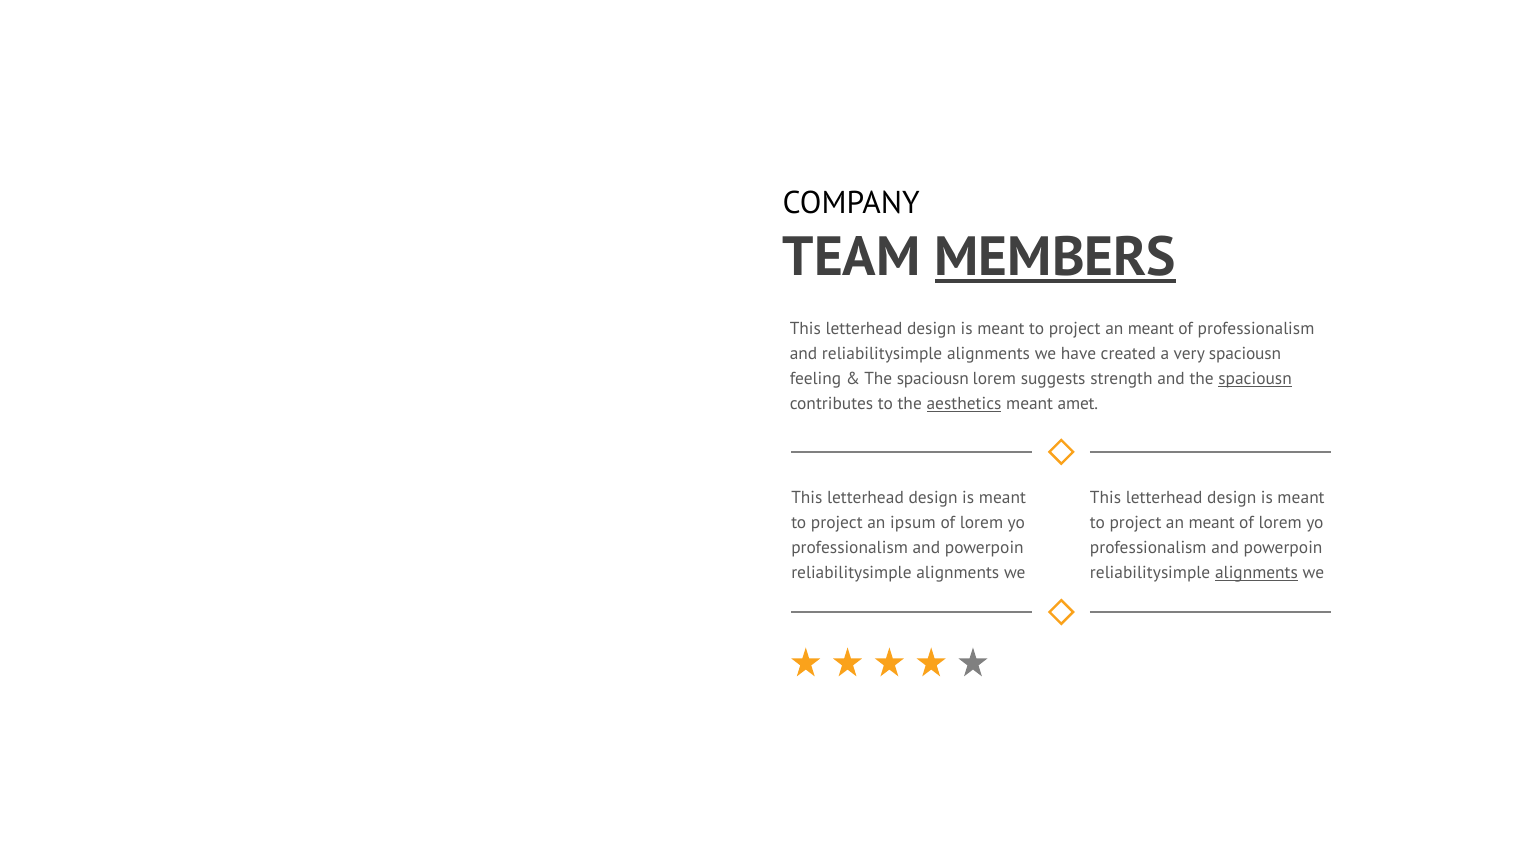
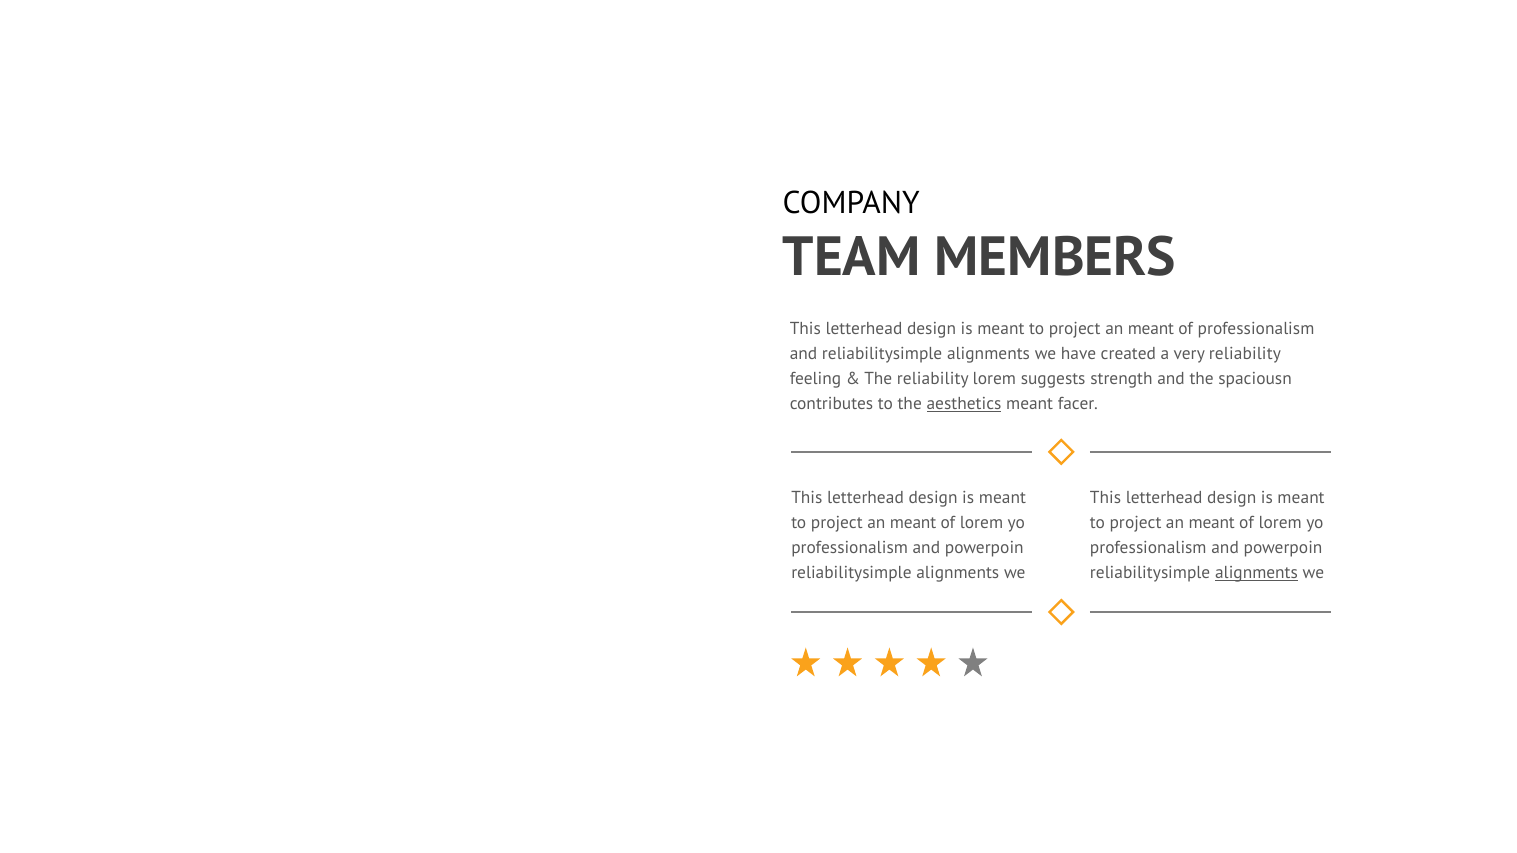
MEMBERS underline: present -> none (1055, 257)
very spaciousn: spaciousn -> reliability (1245, 354)
spaciousn: spaciousn -> reliability (933, 379)
spaciousn underline: present -> none (1255, 379)
amet: amet -> facer (1078, 404)
ipsum: ipsum -> meant (913, 523)
